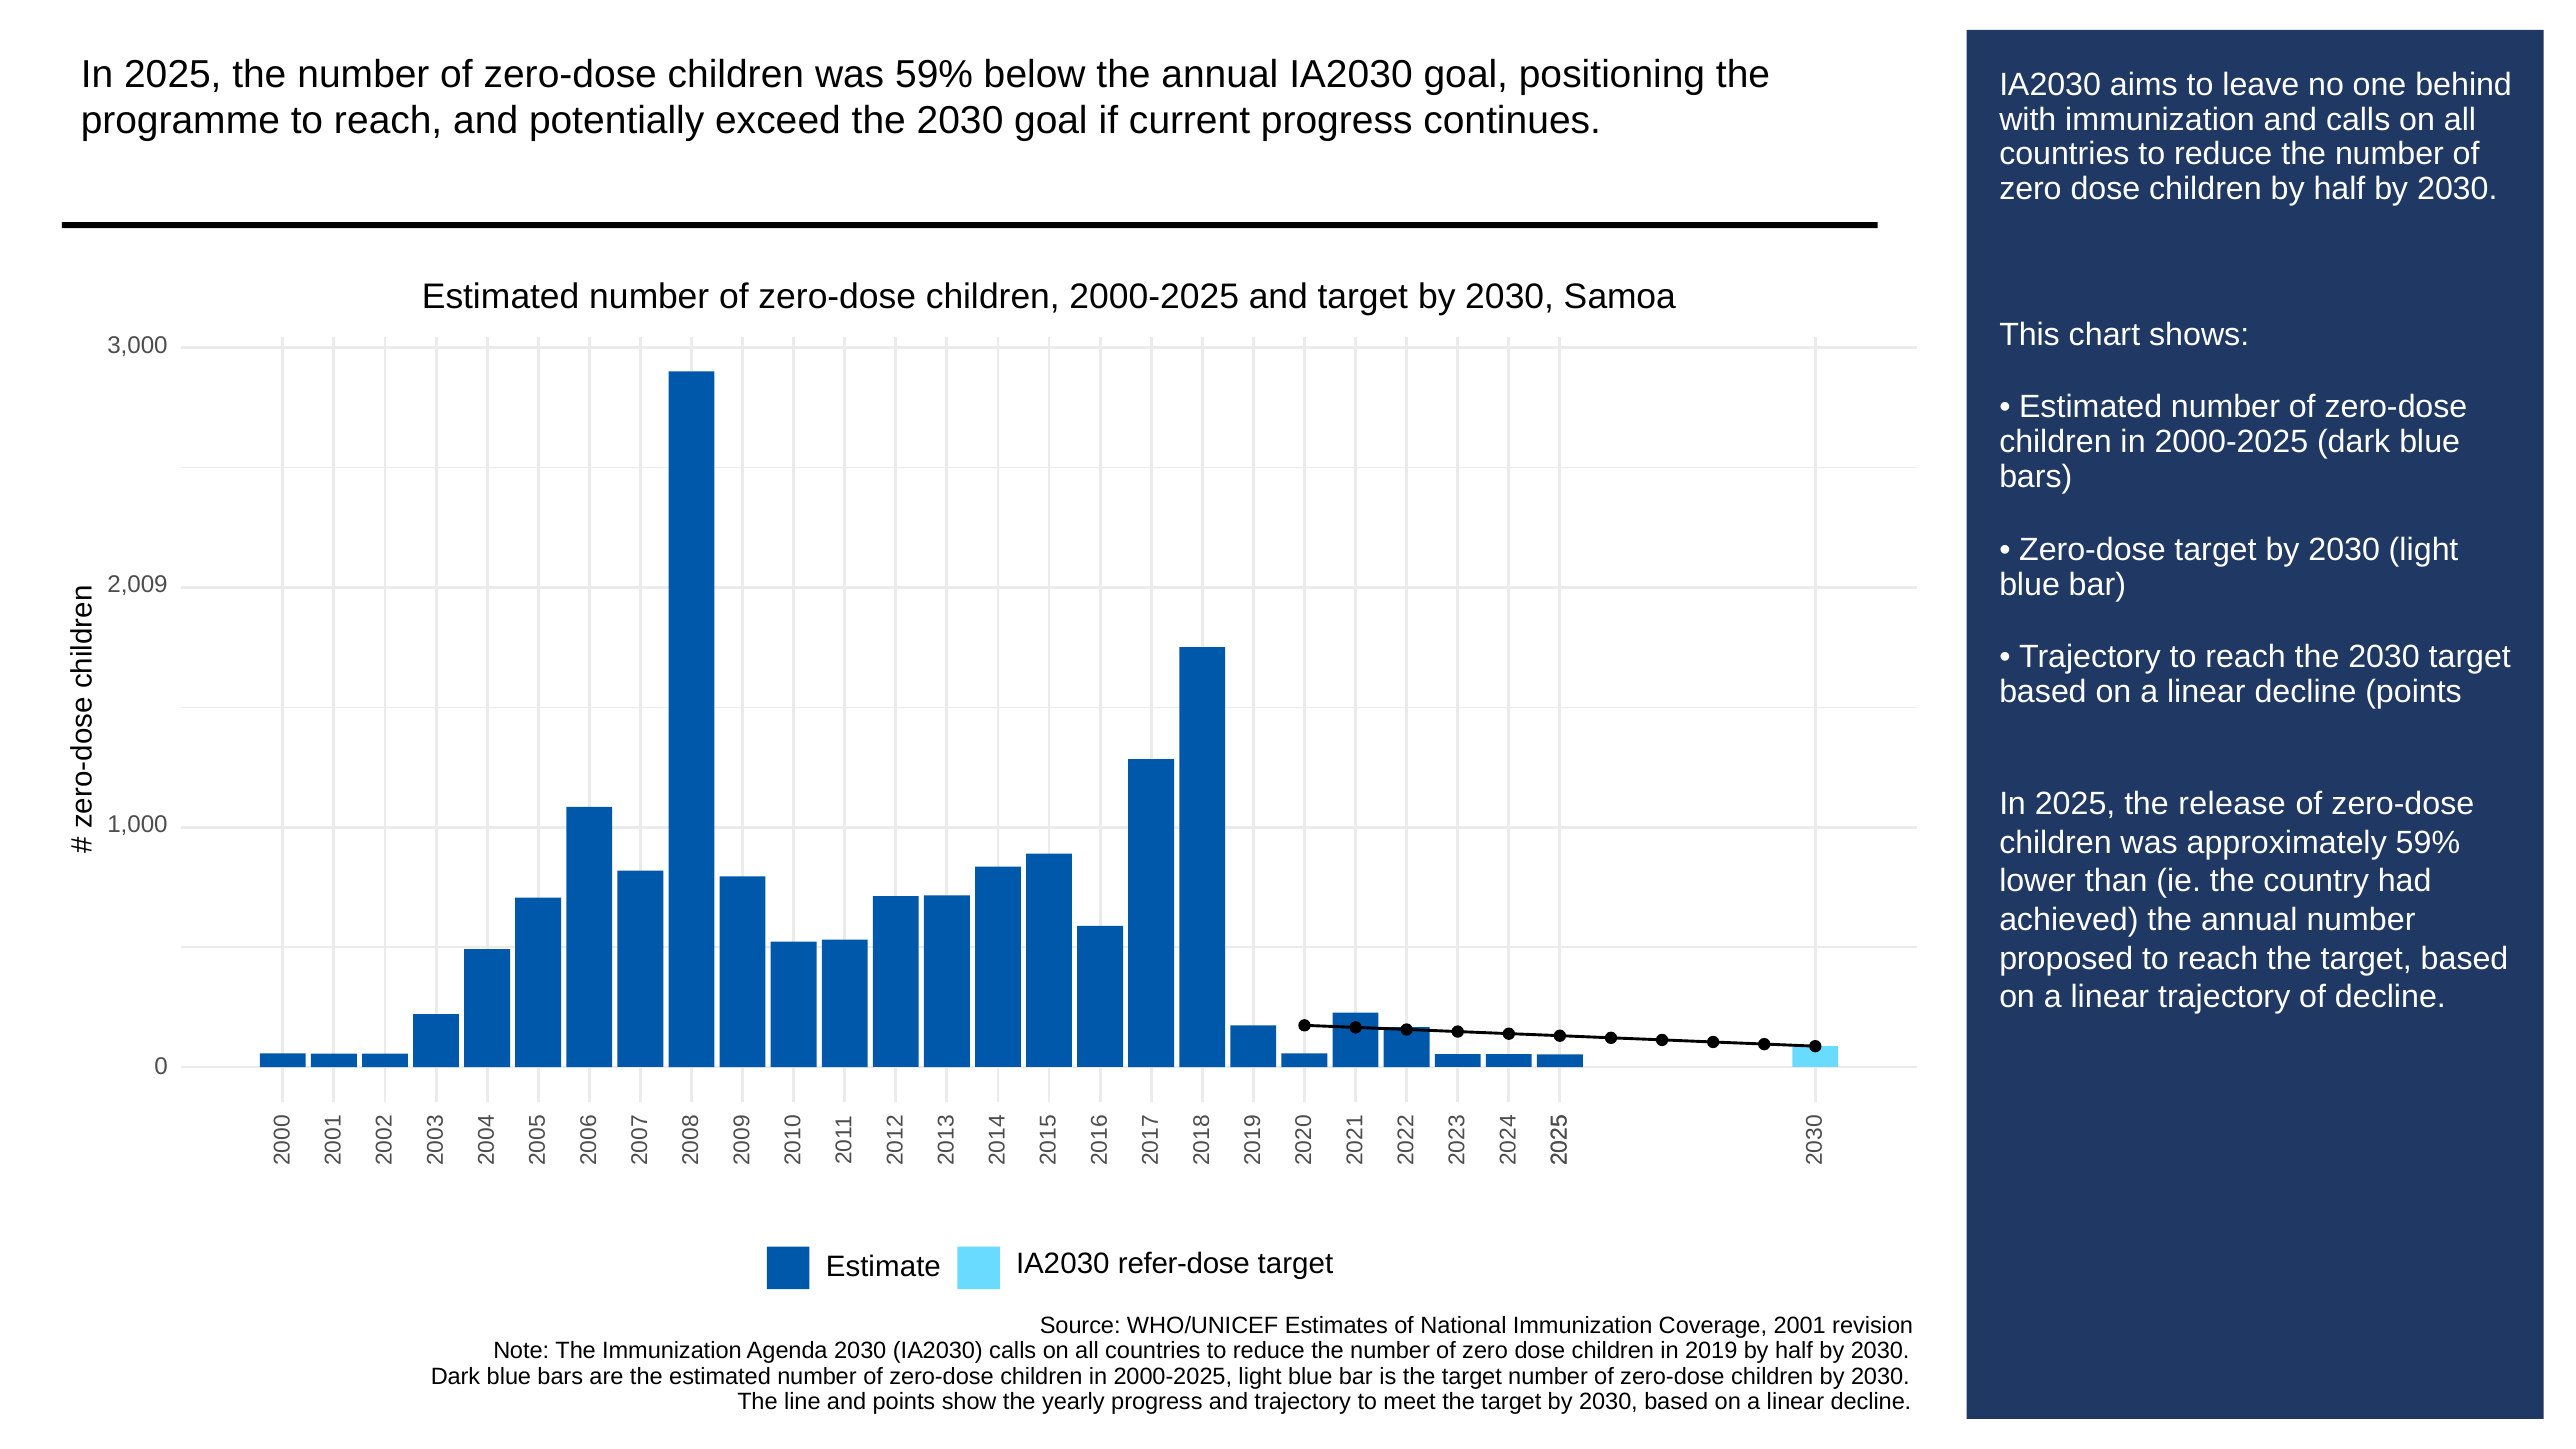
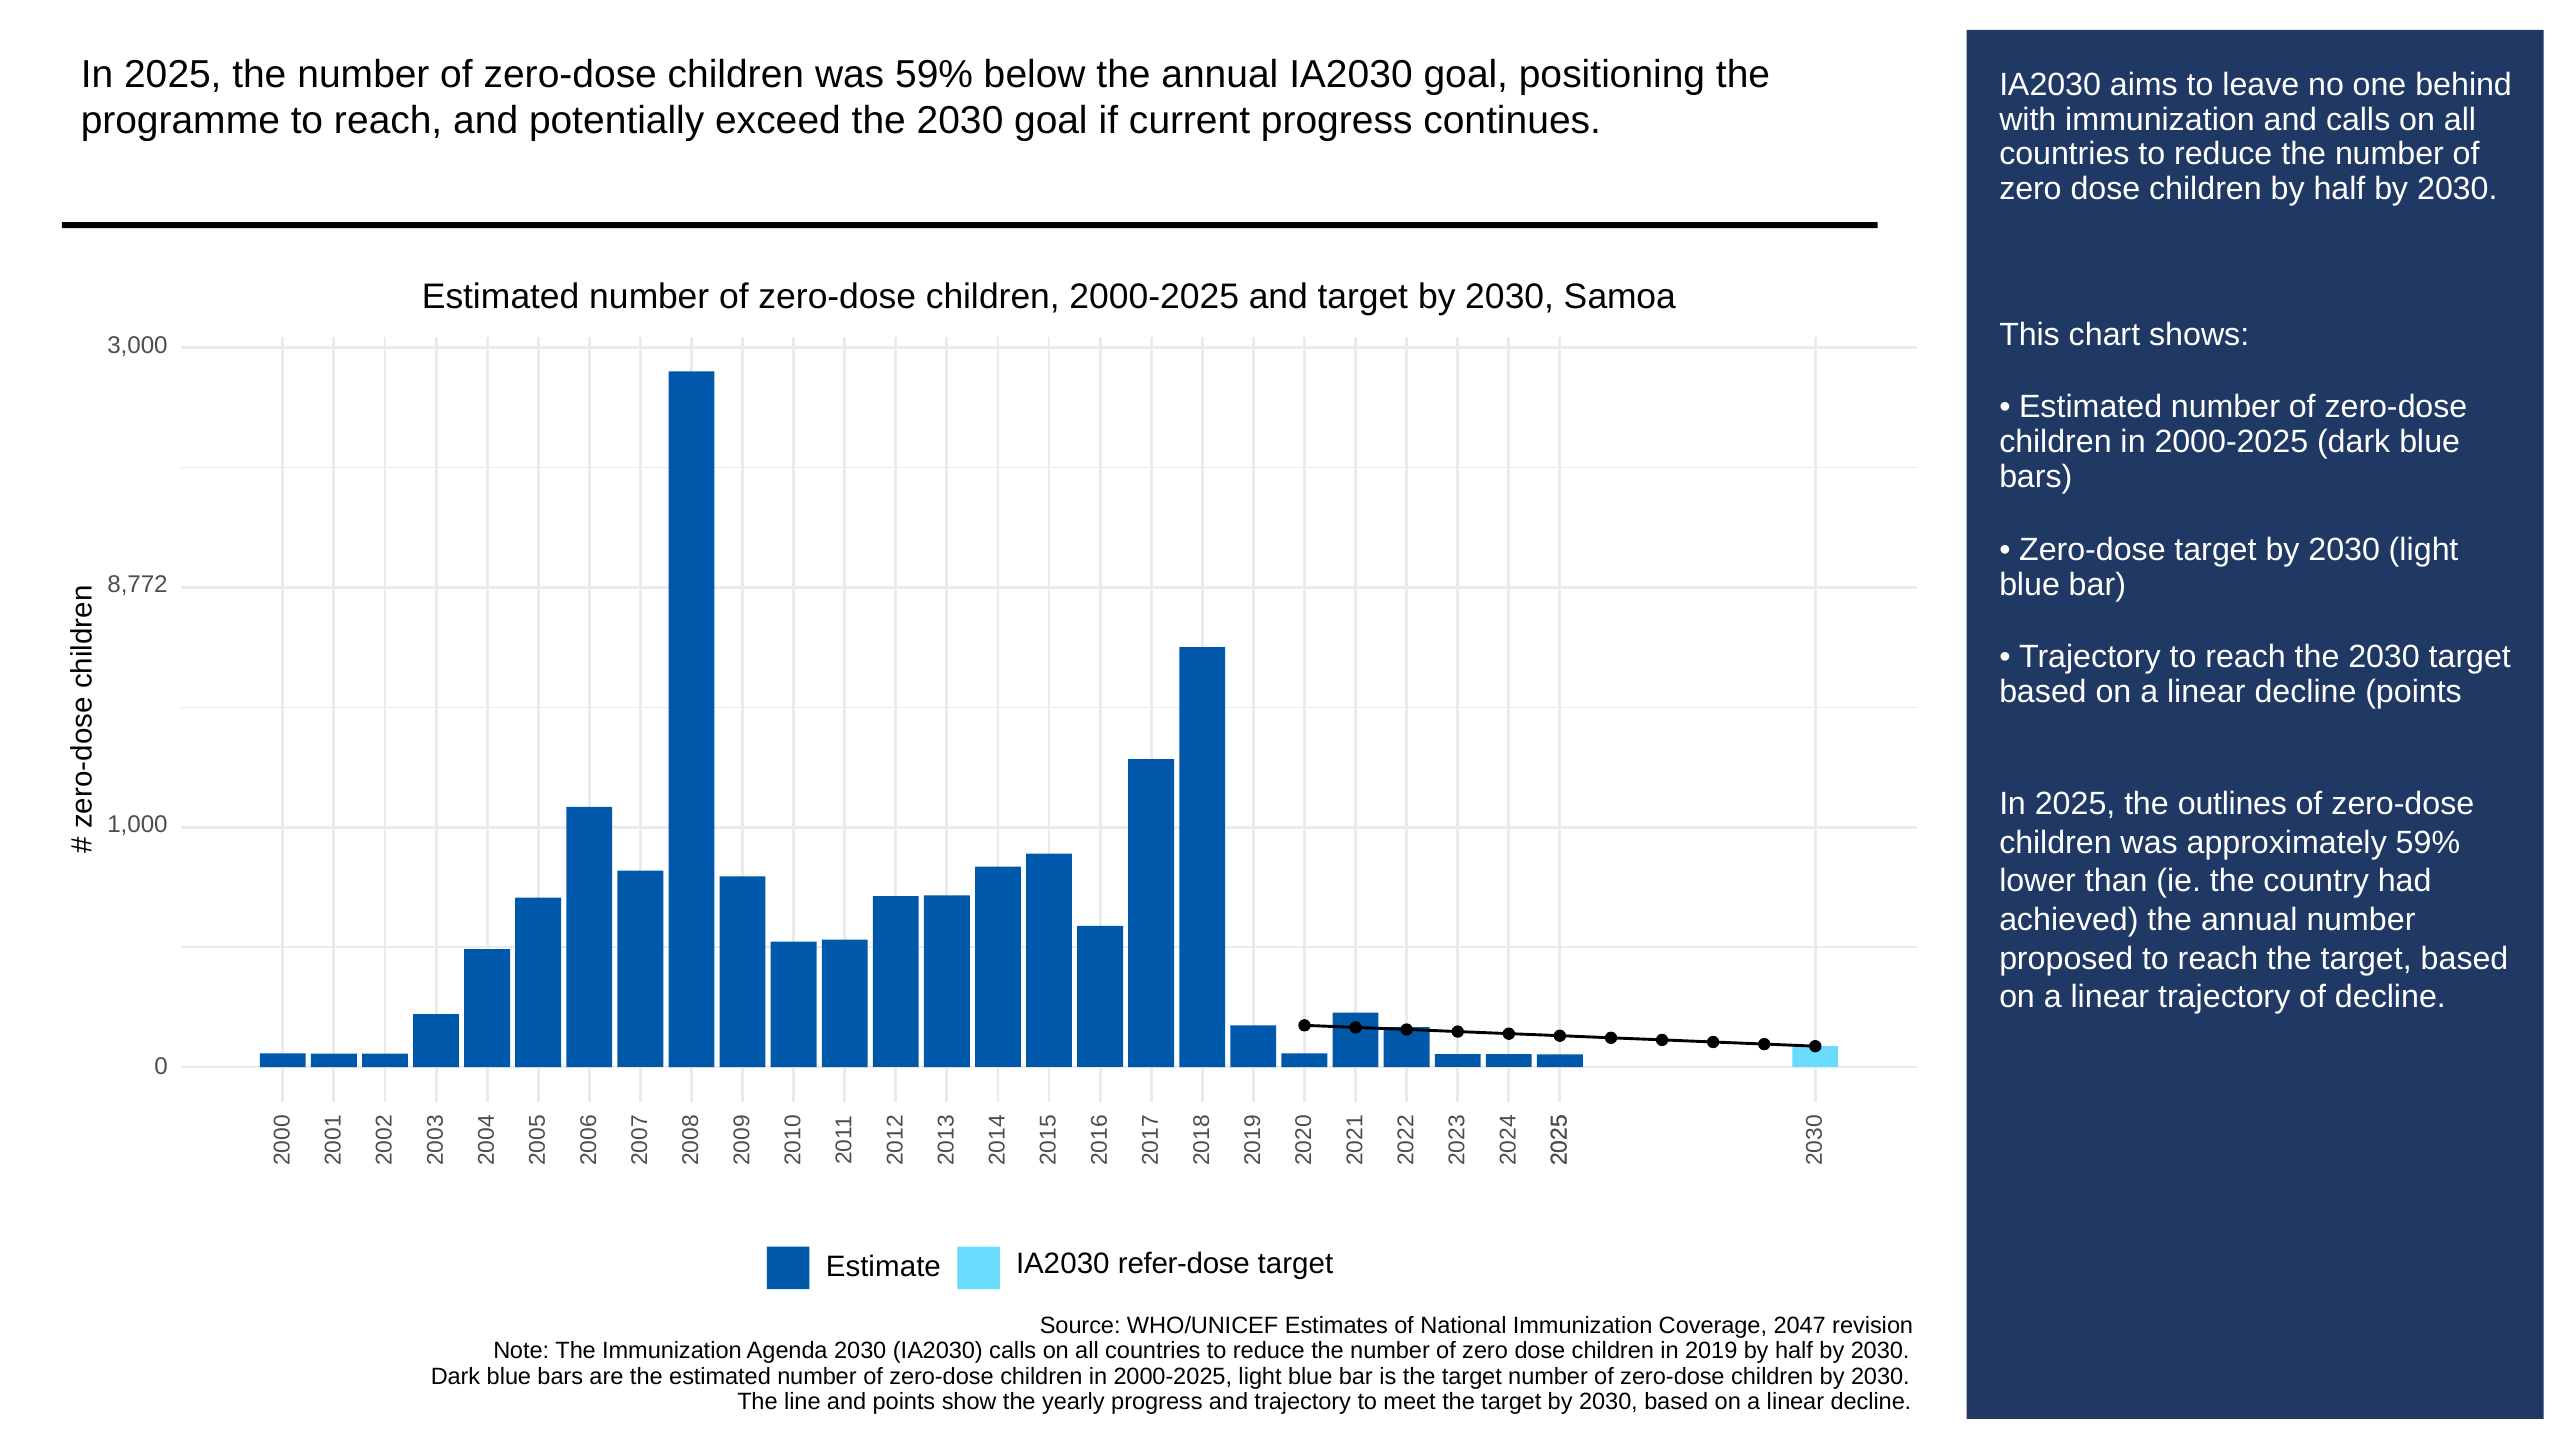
2,009: 2,009 -> 8,772 (138, 585)
release: release -> outlines (2232, 804)
2001: 2001 -> 2047 (1800, 1326)
